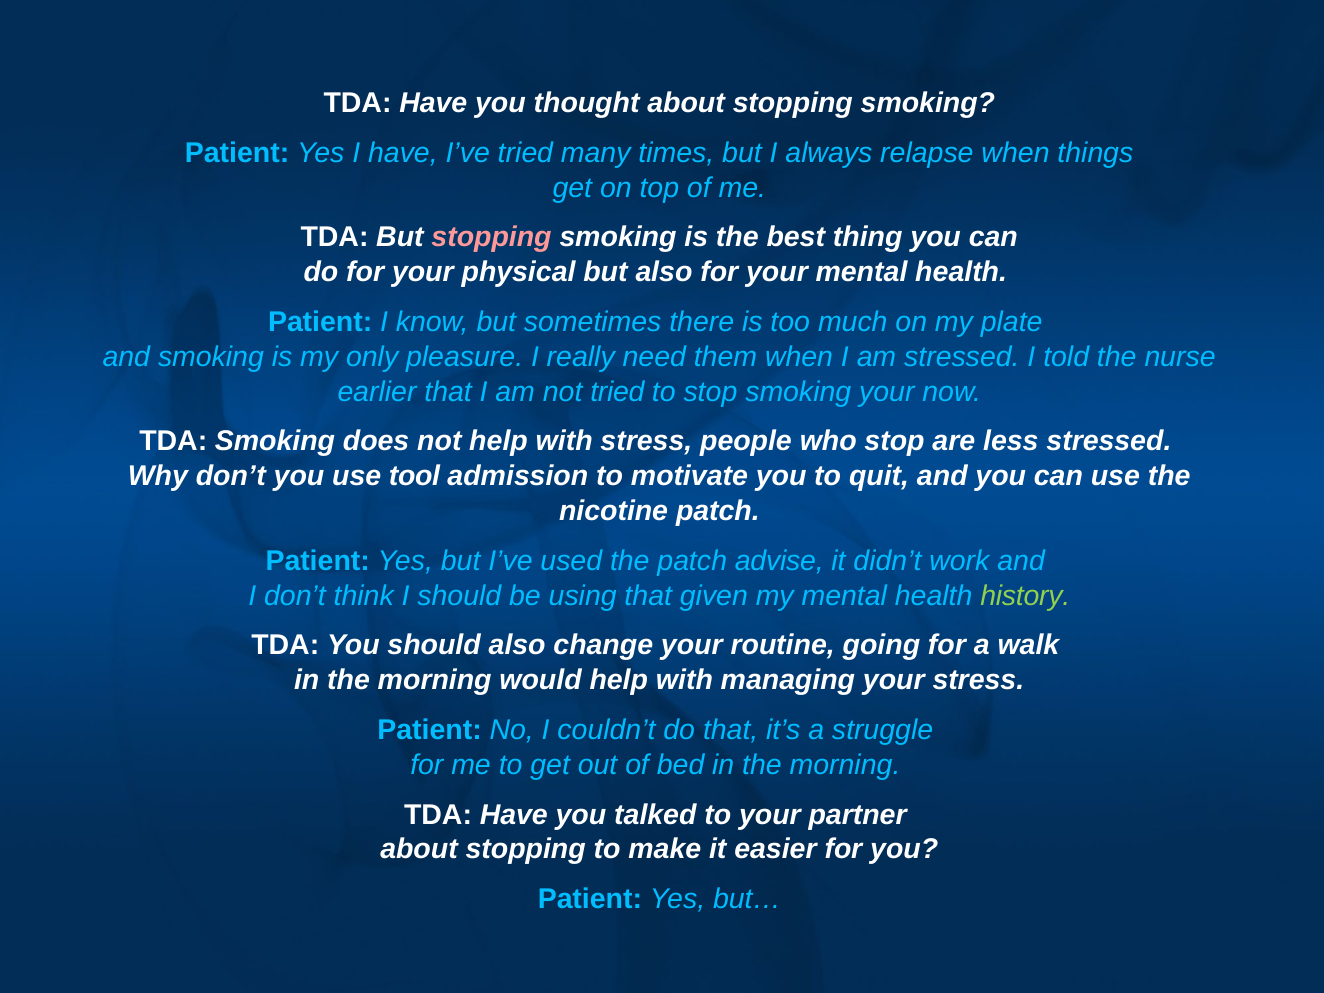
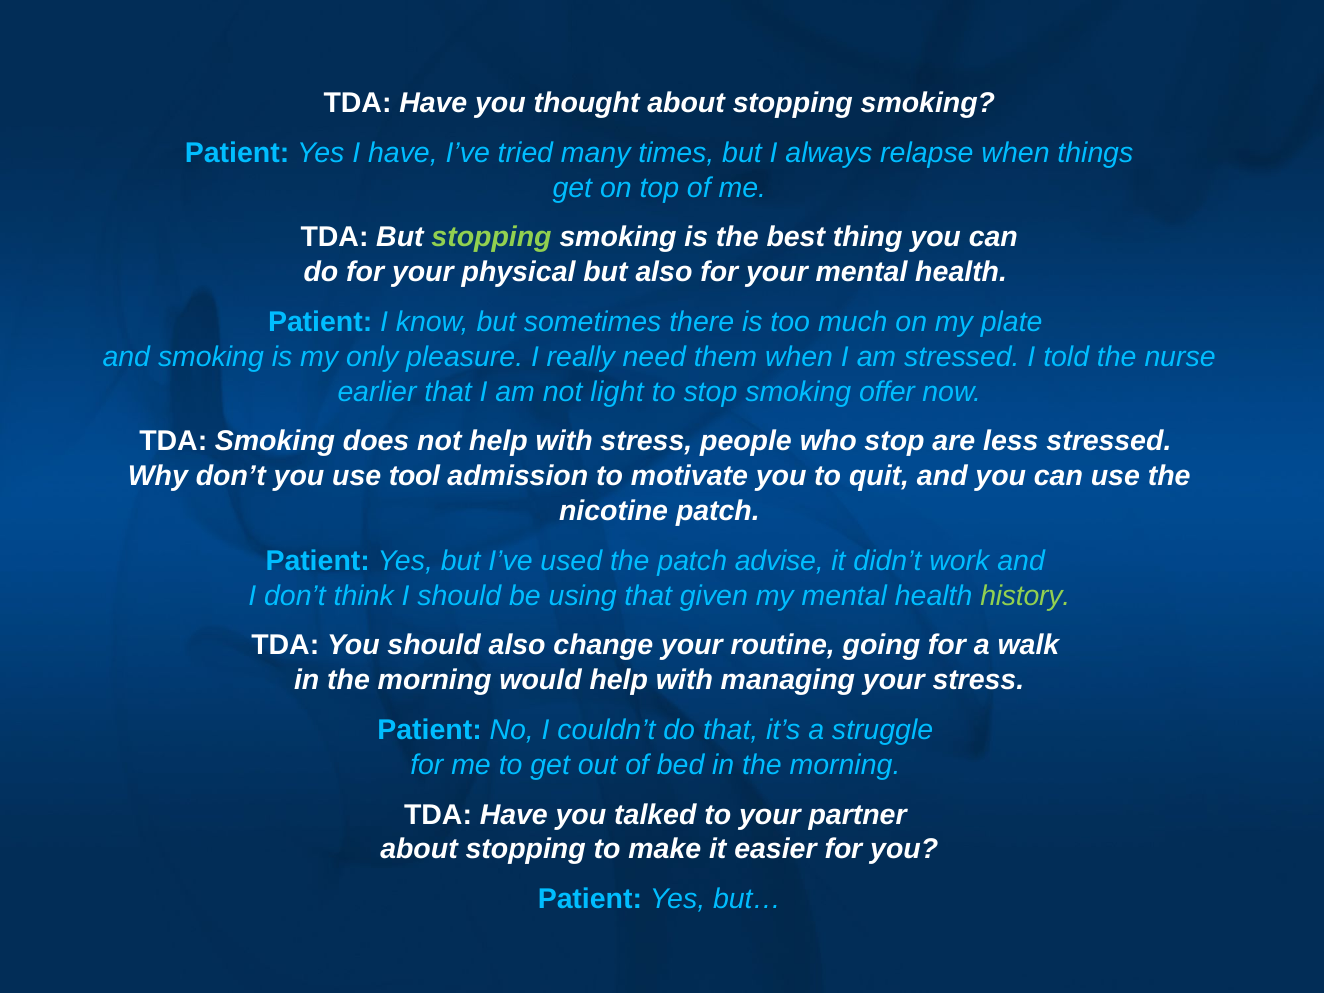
stopping colour: pink -> light green (492, 237)
not tried: tried -> light (617, 392)
smoking your: your -> offer (887, 392)
